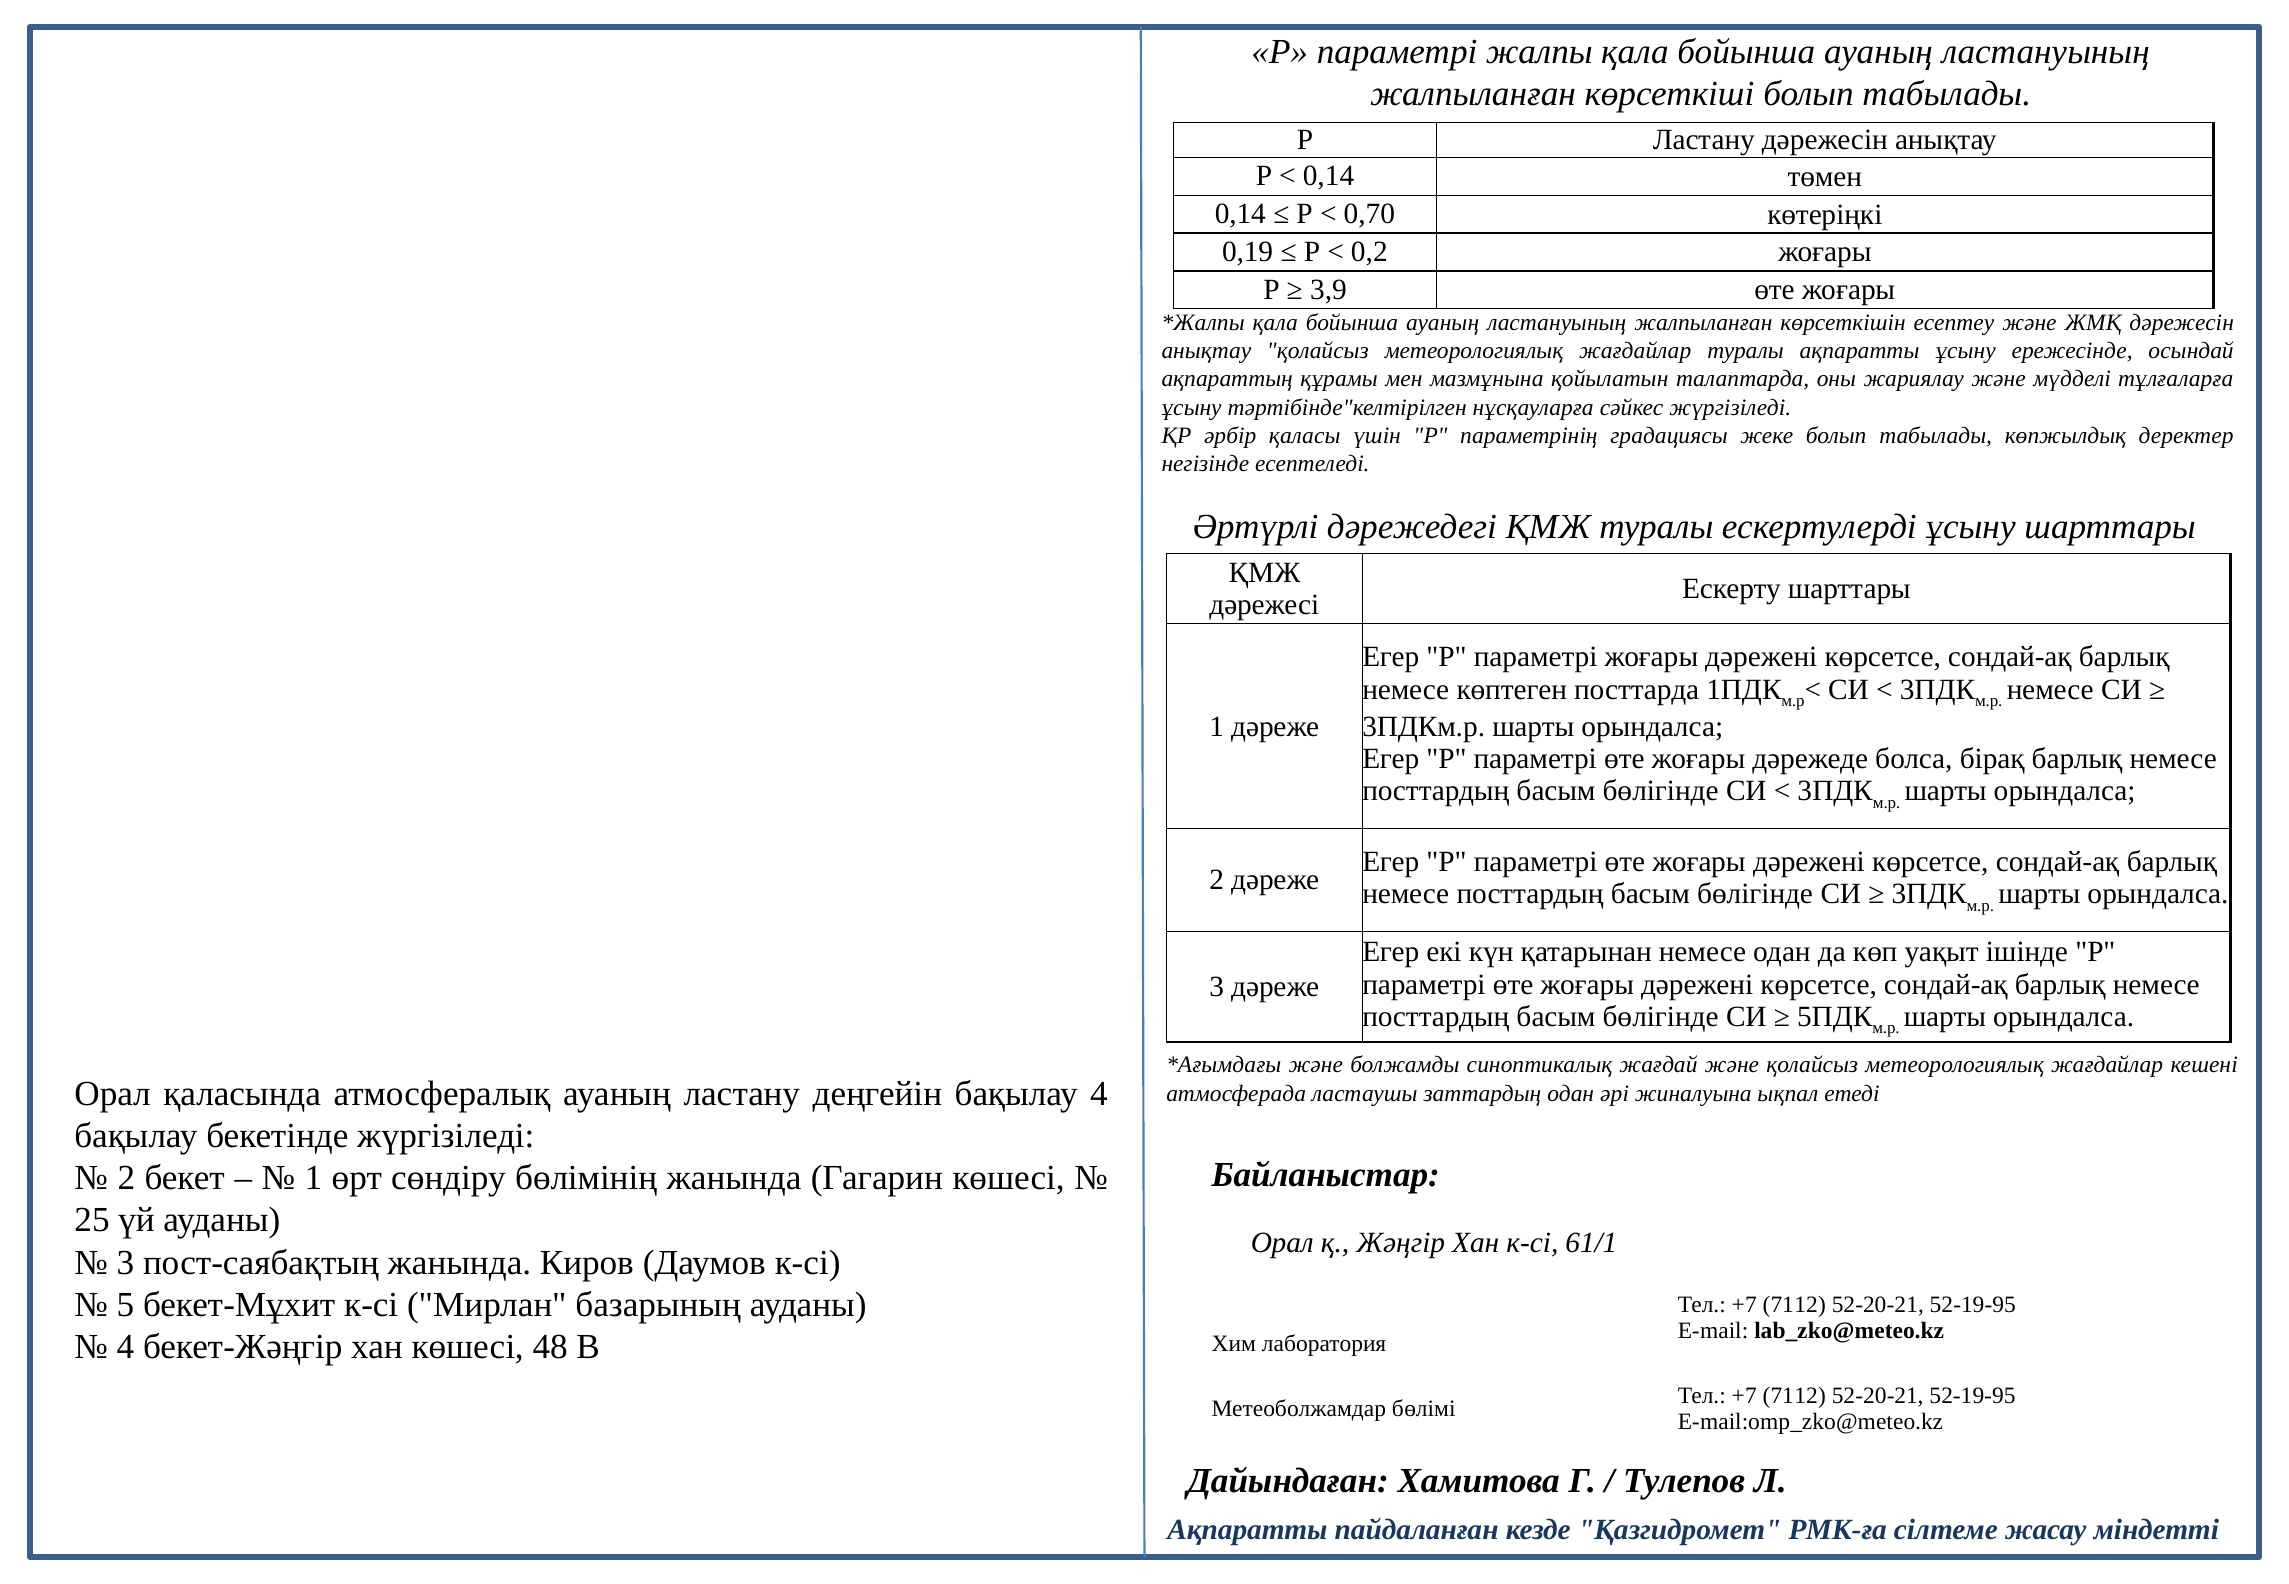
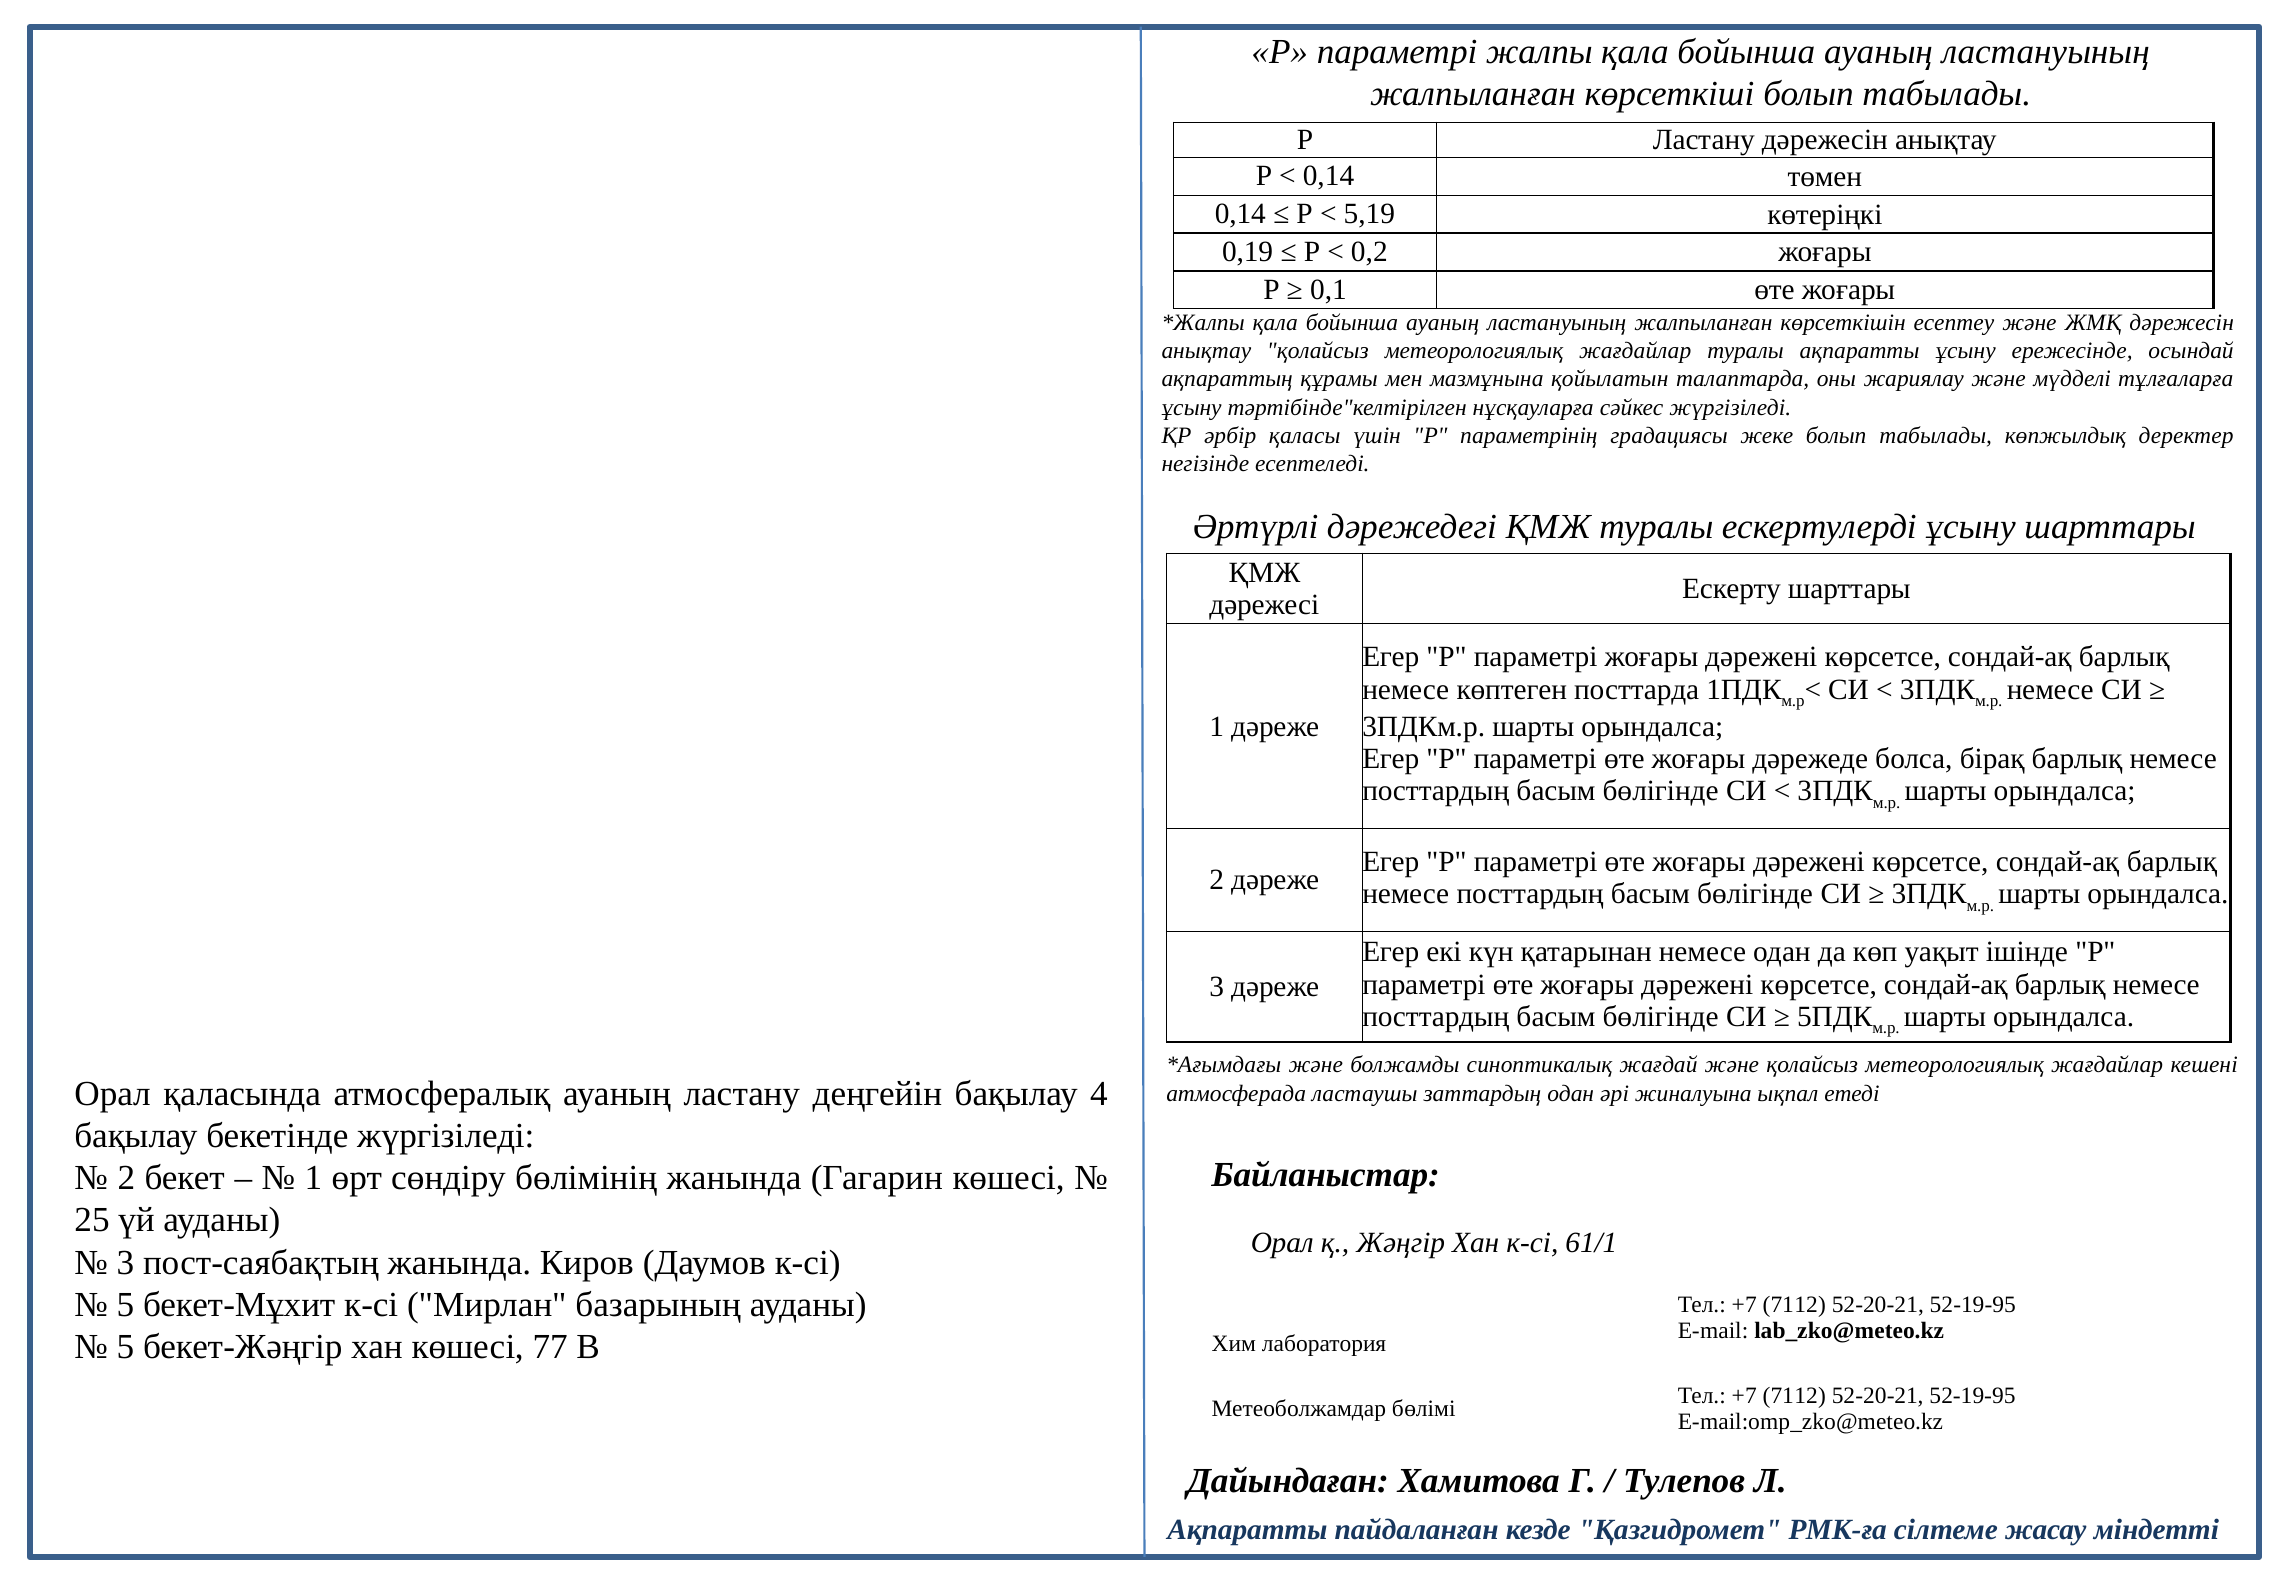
0,70: 0,70 -> 5,19 (1369, 214)
3,9: 3,9 -> 0,1 (1329, 290)
4: 4 -> 5 (126, 1347)
48: 48 -> 77 (550, 1347)
